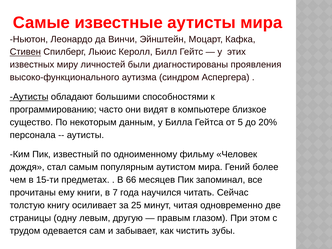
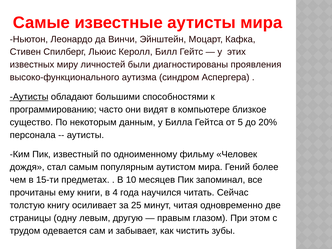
Стивен underline: present -> none (25, 52)
66: 66 -> 10 (131, 180)
7: 7 -> 4 (115, 193)
